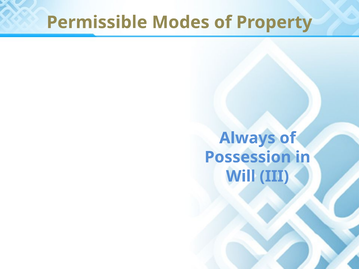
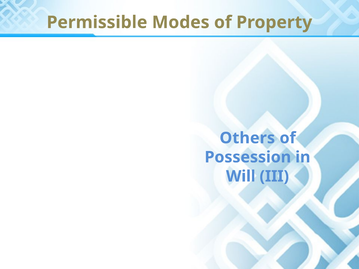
Always: Always -> Others (247, 138)
